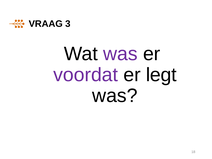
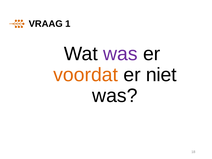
3: 3 -> 1 (68, 24)
voordat colour: purple -> orange (86, 75)
legt: legt -> niet (161, 75)
